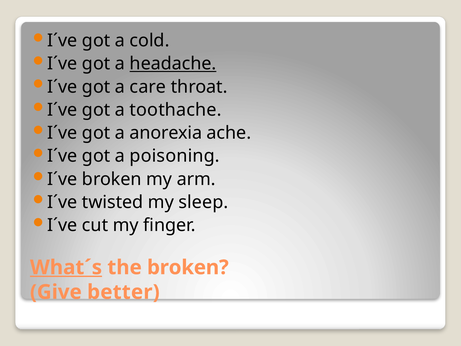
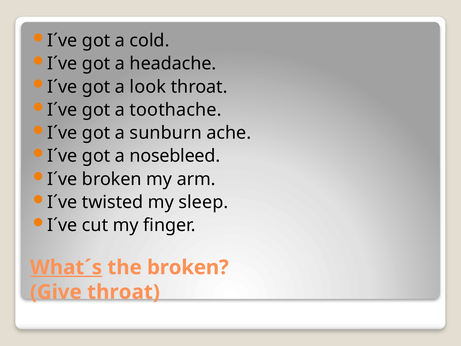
headache underline: present -> none (173, 64)
care: care -> look (148, 87)
anorexia: anorexia -> sunburn (166, 133)
poisoning: poisoning -> nosebleed (175, 156)
Give better: better -> throat (123, 292)
